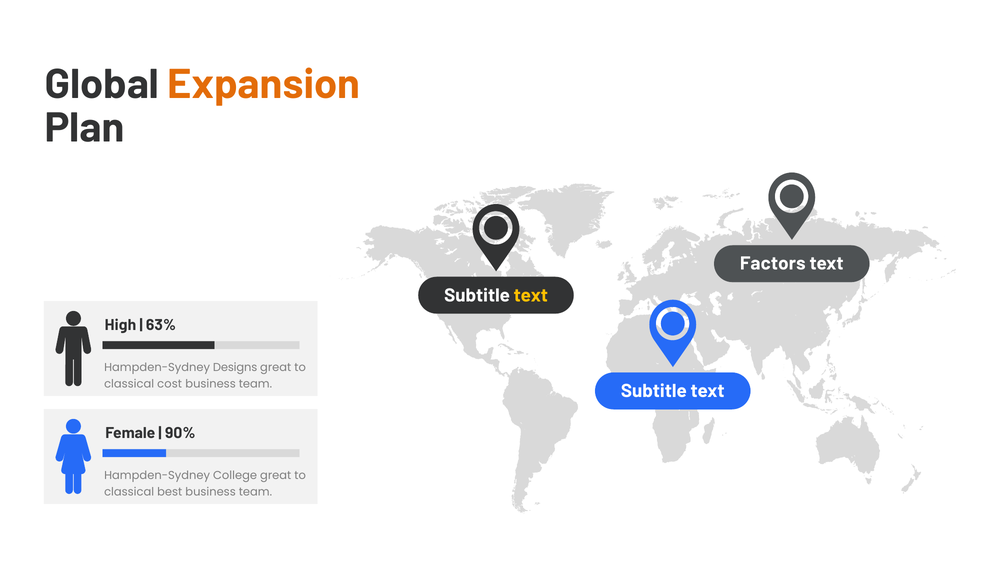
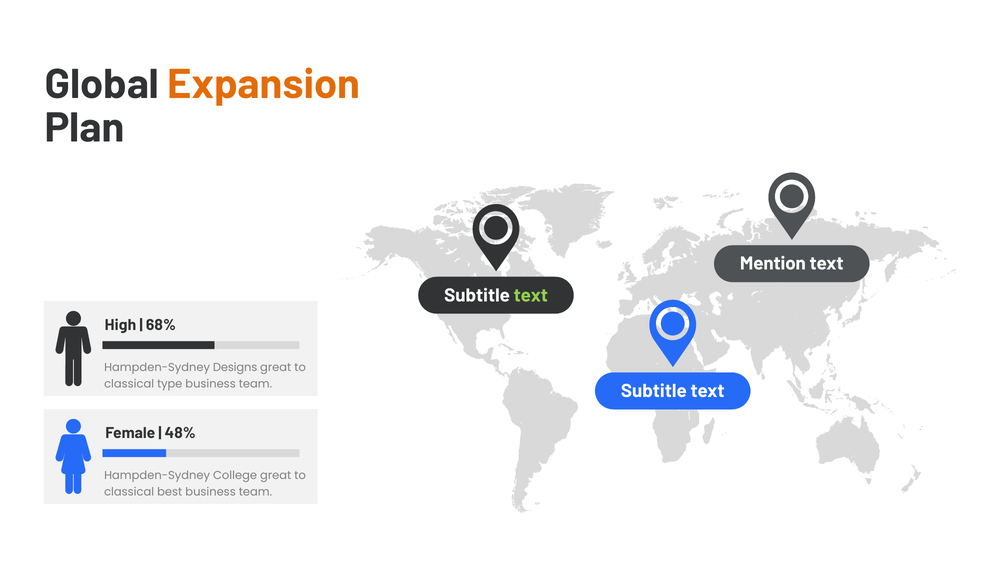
Factors: Factors -> Mention (773, 264)
text colour: yellow -> light green (531, 295)
63%: 63% -> 68% (161, 325)
cost: cost -> type (170, 384)
90%: 90% -> 48% (180, 433)
